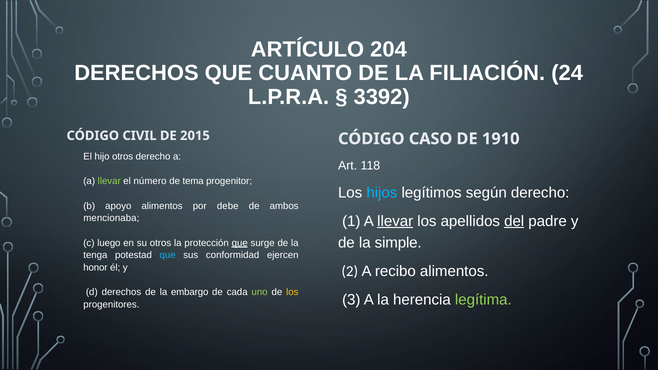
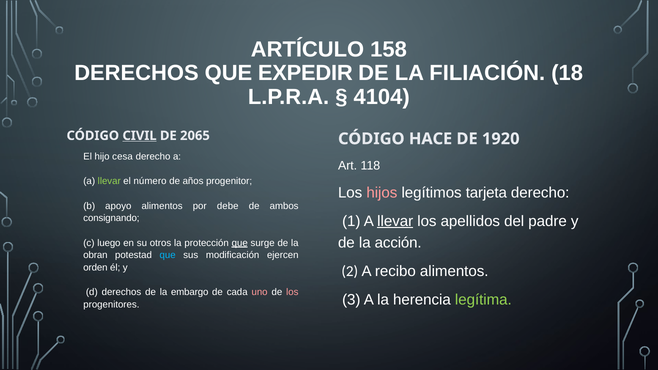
204: 204 -> 158 (389, 49)
CUANTO: CUANTO -> EXPEDIR (305, 73)
24: 24 -> 18 (567, 73)
3392: 3392 -> 4104 (382, 97)
CIVIL underline: none -> present (140, 136)
2015: 2015 -> 2065 (195, 136)
CASO: CASO -> HACE (431, 139)
1910: 1910 -> 1920 (501, 139)
hijo otros: otros -> cesa (123, 157)
tema: tema -> años (193, 181)
hijos colour: light blue -> pink (382, 193)
según: según -> tarjeta (486, 193)
mencionaba: mencionaba -> consignando (111, 218)
del underline: present -> none (514, 221)
simple: simple -> acción (398, 243)
tenga: tenga -> obran (95, 255)
conformidad: conformidad -> modificación (233, 255)
honor: honor -> orden (95, 268)
uno colour: light green -> pink (260, 292)
los colour: yellow -> pink (292, 292)
